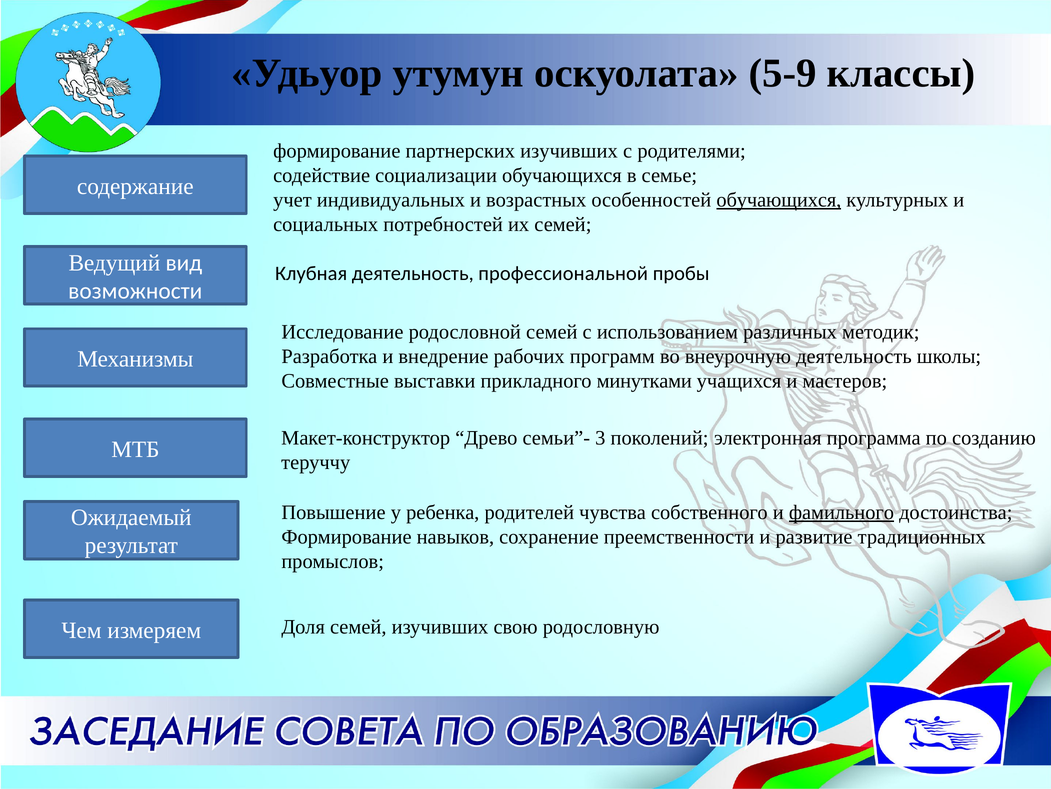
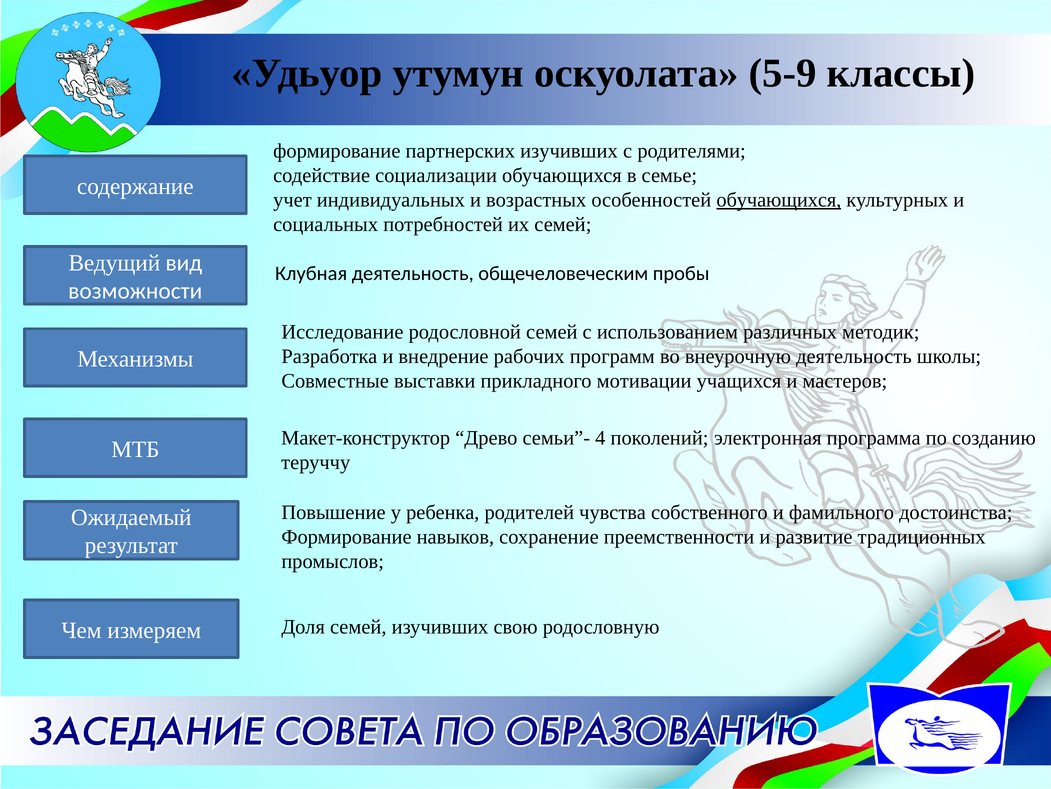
профессиональной: профессиональной -> общечеловеческим (563, 273)
минутками: минутками -> мотивации (644, 381)
3: 3 -> 4 (600, 438)
фамильного underline: present -> none (841, 512)
